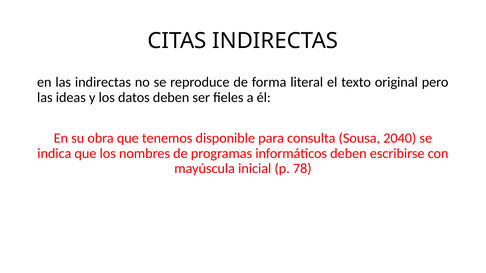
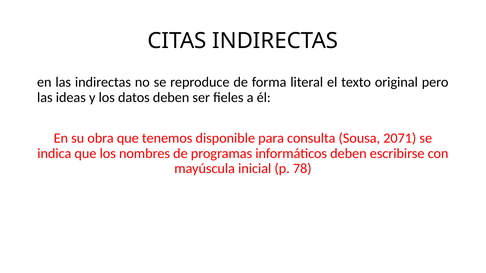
2040: 2040 -> 2071 (400, 138)
